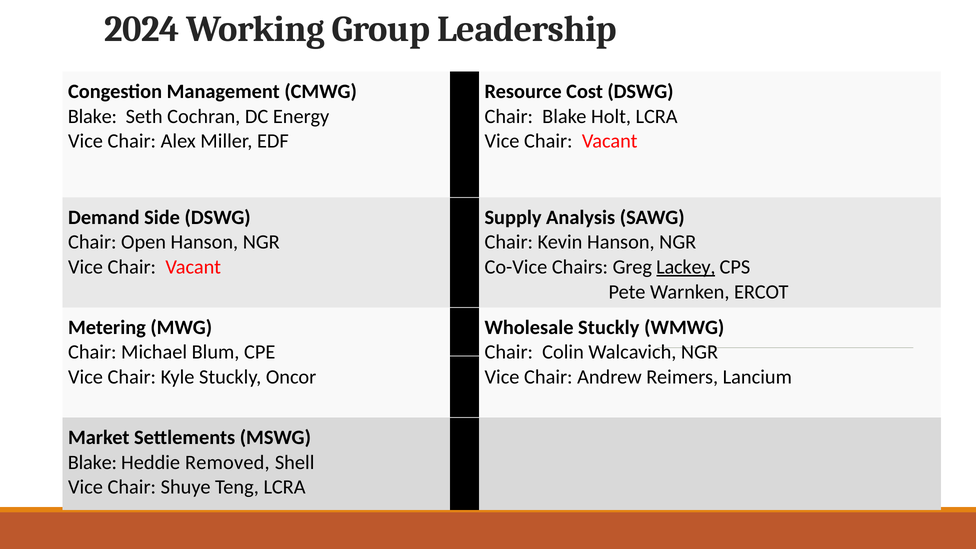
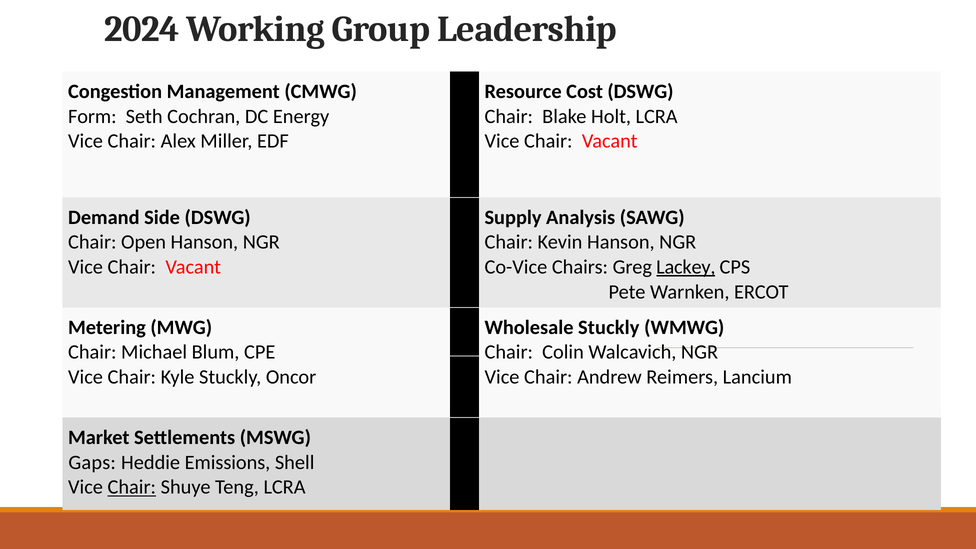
Blake: Blake -> Form (92, 116)
Blake: Blake -> Gaps (92, 462)
Removed: Removed -> Emissions (228, 462)
Chair underline: none -> present (132, 487)
